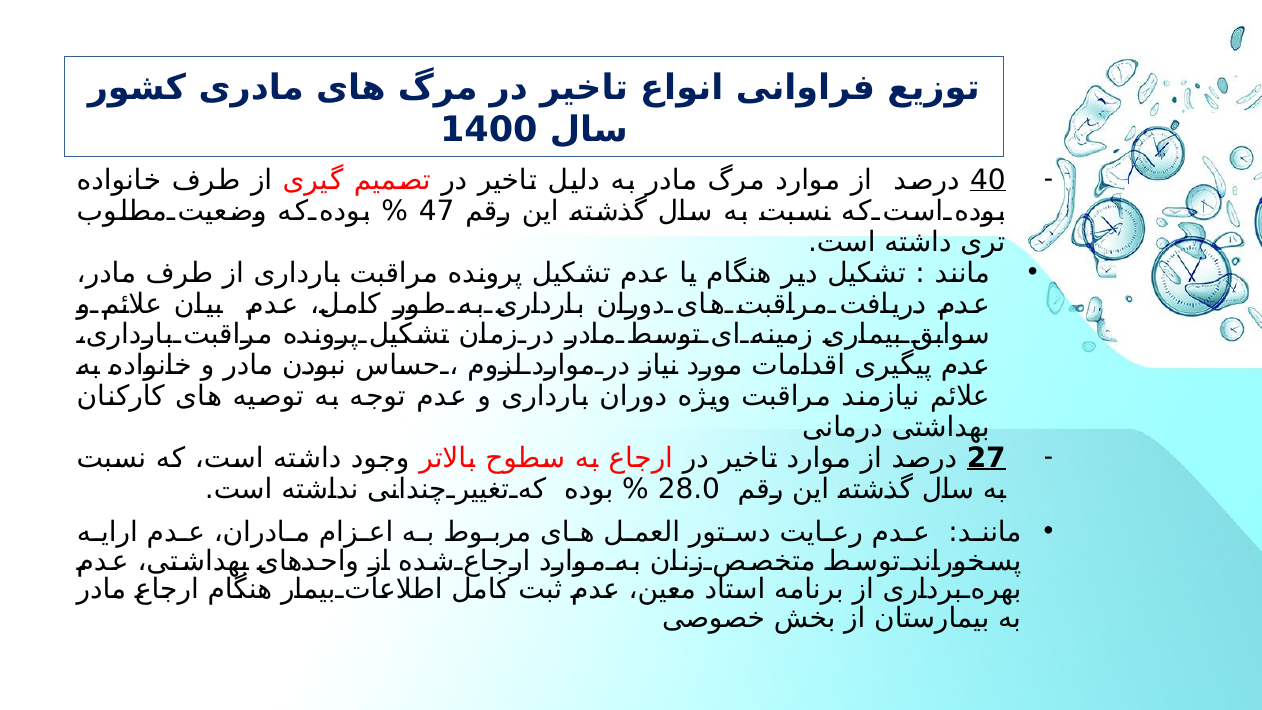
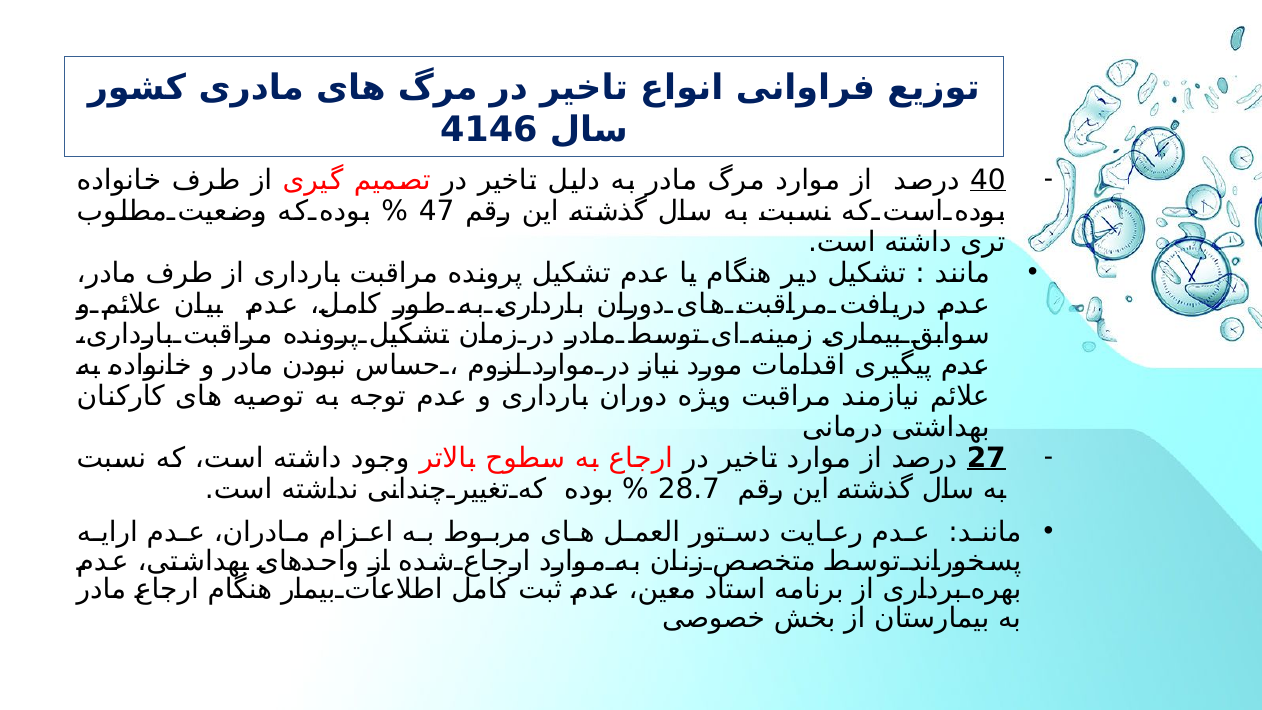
1400: 1400 -> 4146 (489, 130)
28.0: 28.0 -> 28.7 (689, 489)
